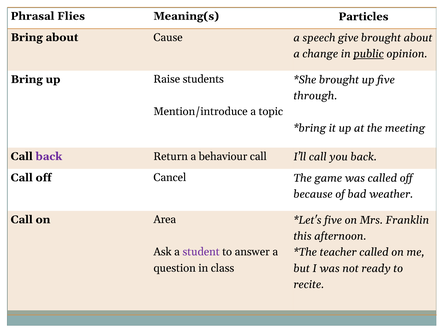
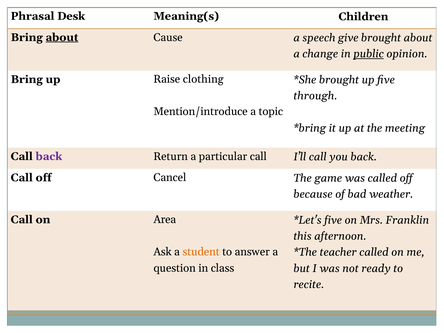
Flies: Flies -> Desk (71, 16)
Particles: Particles -> Children (363, 17)
about underline: none -> present (62, 37)
students: students -> clothing (203, 79)
behaviour: behaviour -> particular (223, 156)
student colour: purple -> orange (201, 252)
